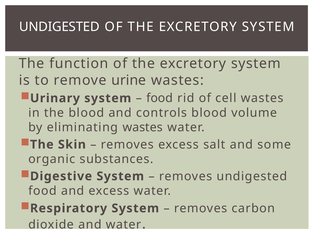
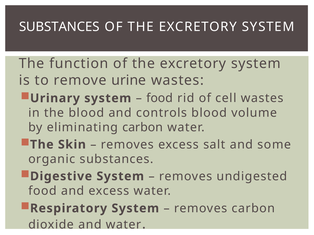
UNDIGESTED: UNDIGESTED -> SUBSTANCES (59, 27)
eliminating wastes: wastes -> carbon (143, 128)
